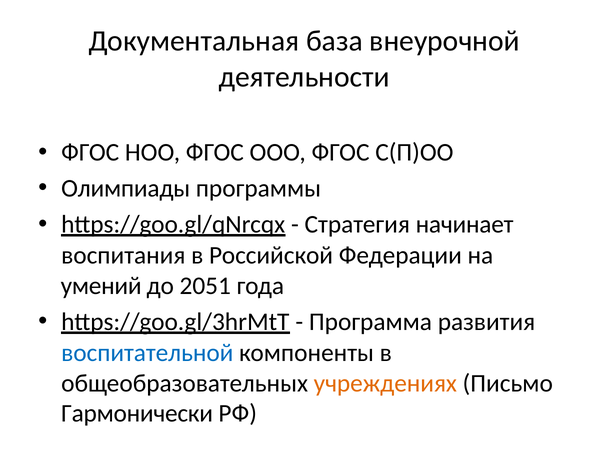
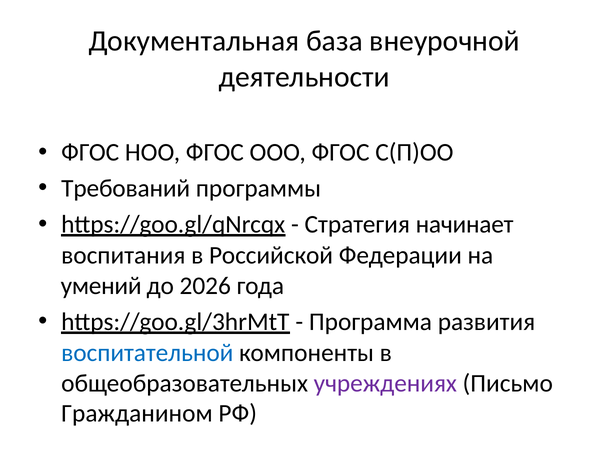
Олимпиады: Олимпиады -> Требований (126, 188)
2051: 2051 -> 2026 (205, 286)
учреждениях colour: orange -> purple (385, 383)
Гармонически: Гармонически -> Гражданином (137, 413)
